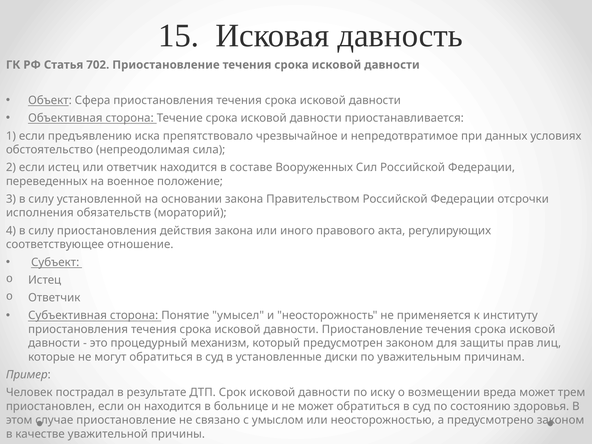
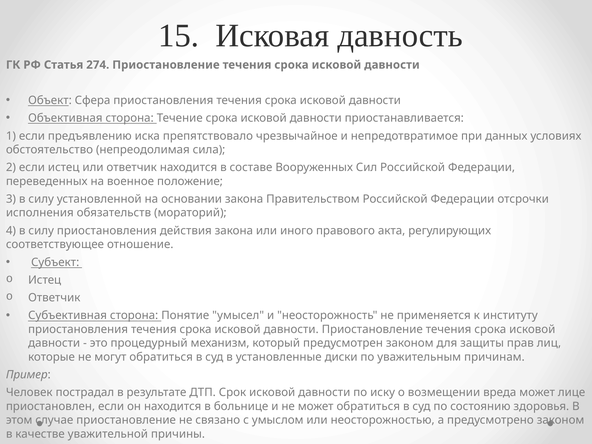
702: 702 -> 274 (98, 65)
трем: трем -> лице (572, 392)
